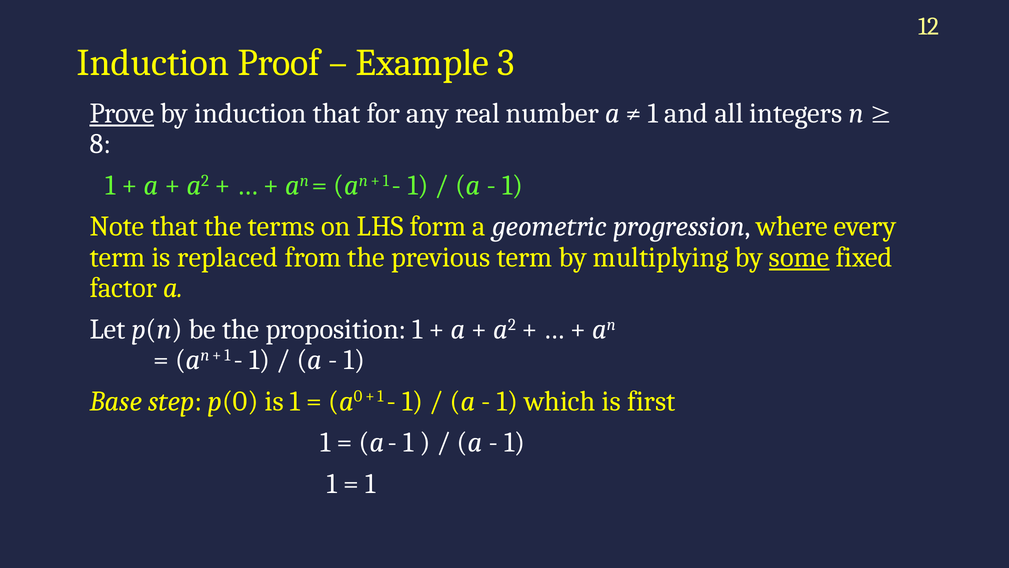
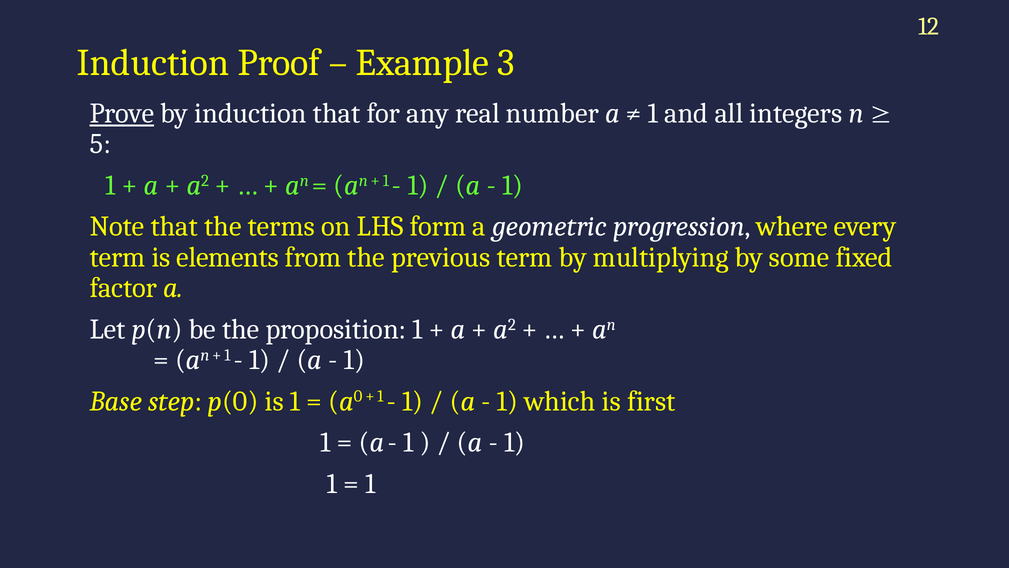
8: 8 -> 5 (100, 144)
replaced: replaced -> elements (228, 257)
some underline: present -> none (799, 257)
